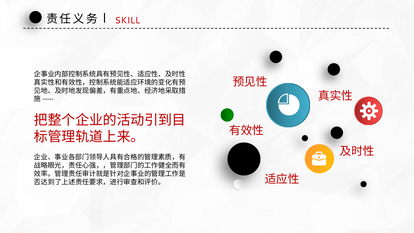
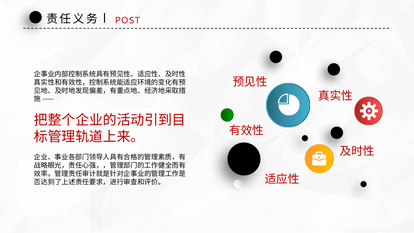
SKILL: SKILL -> POST (127, 20)
